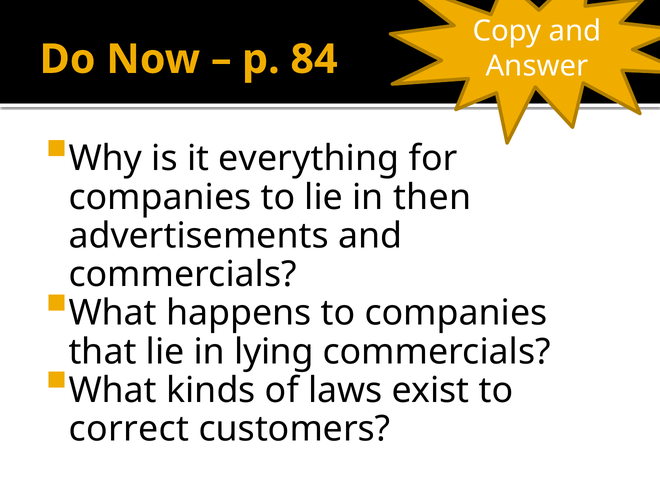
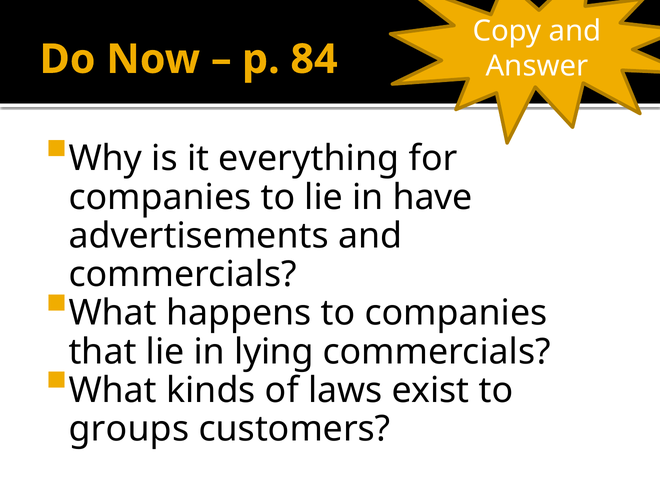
then: then -> have (433, 197)
correct: correct -> groups (129, 429)
